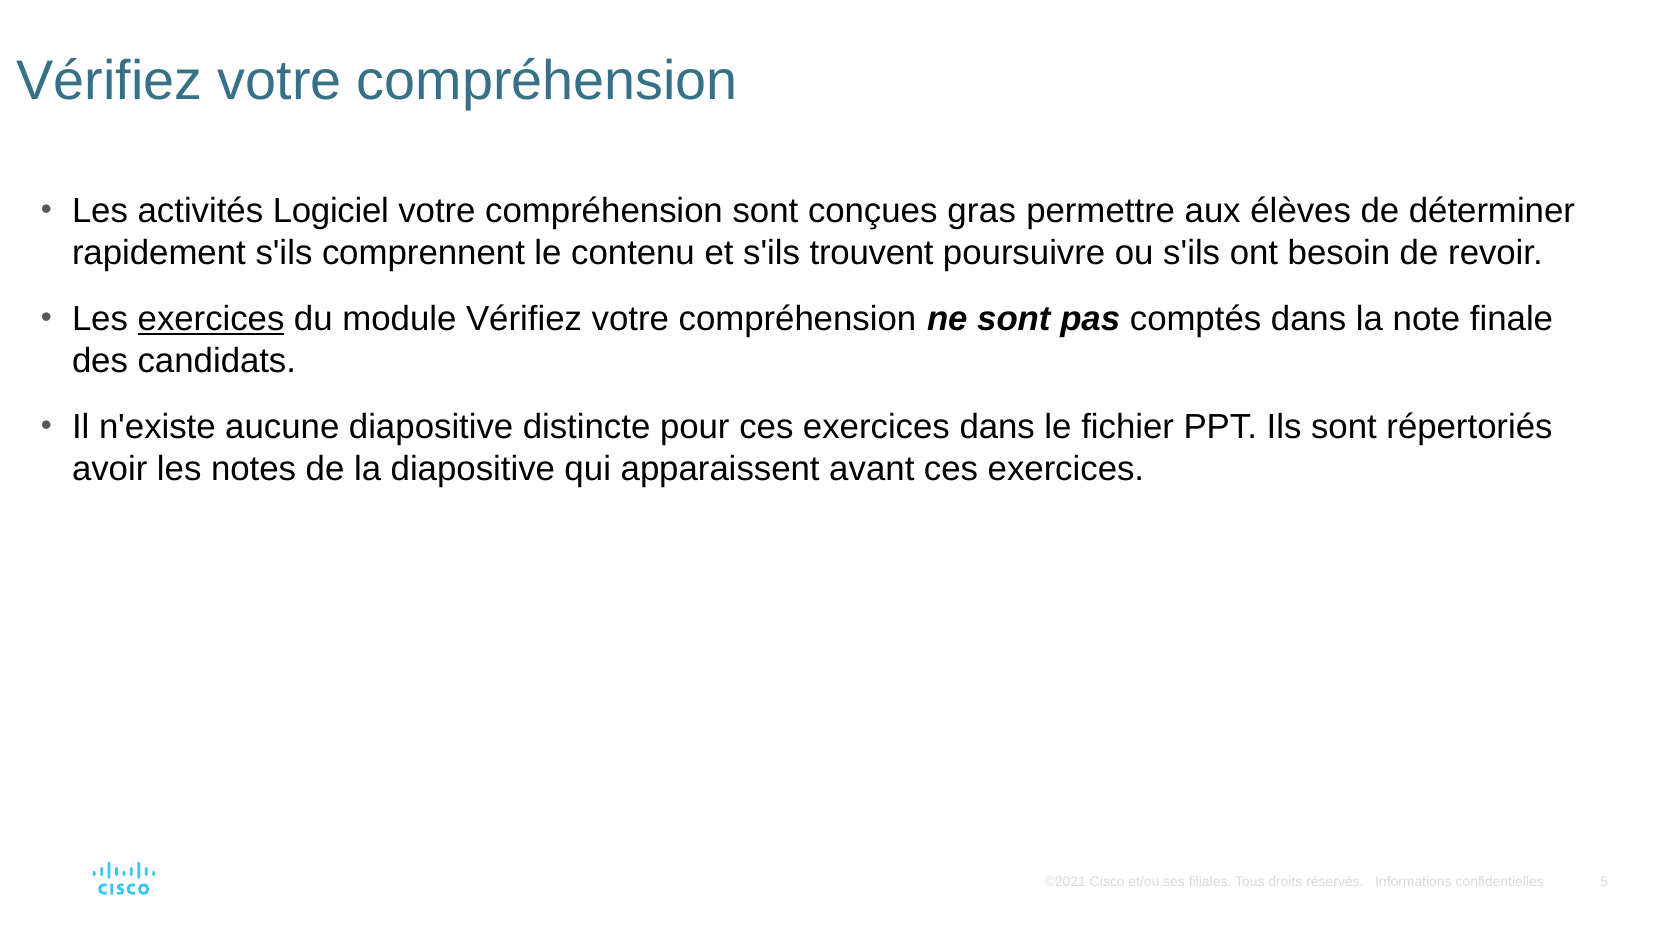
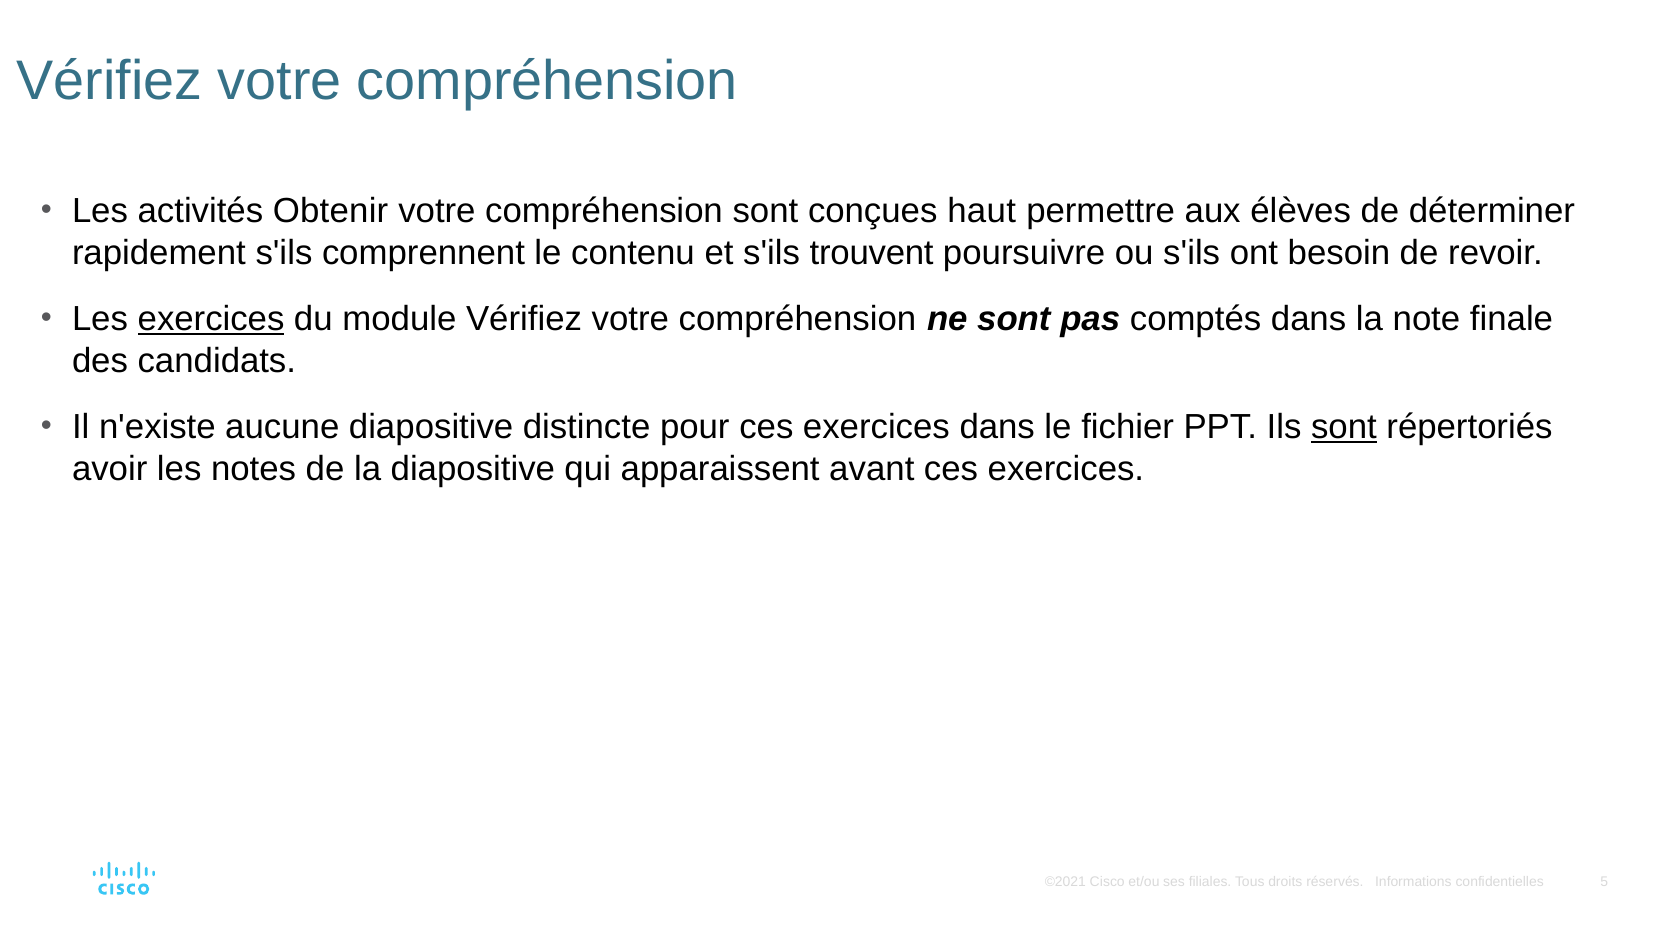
Logiciel: Logiciel -> Obtenir (331, 211)
gras: gras -> haut (982, 211)
sont underline: none -> present (1344, 427)
